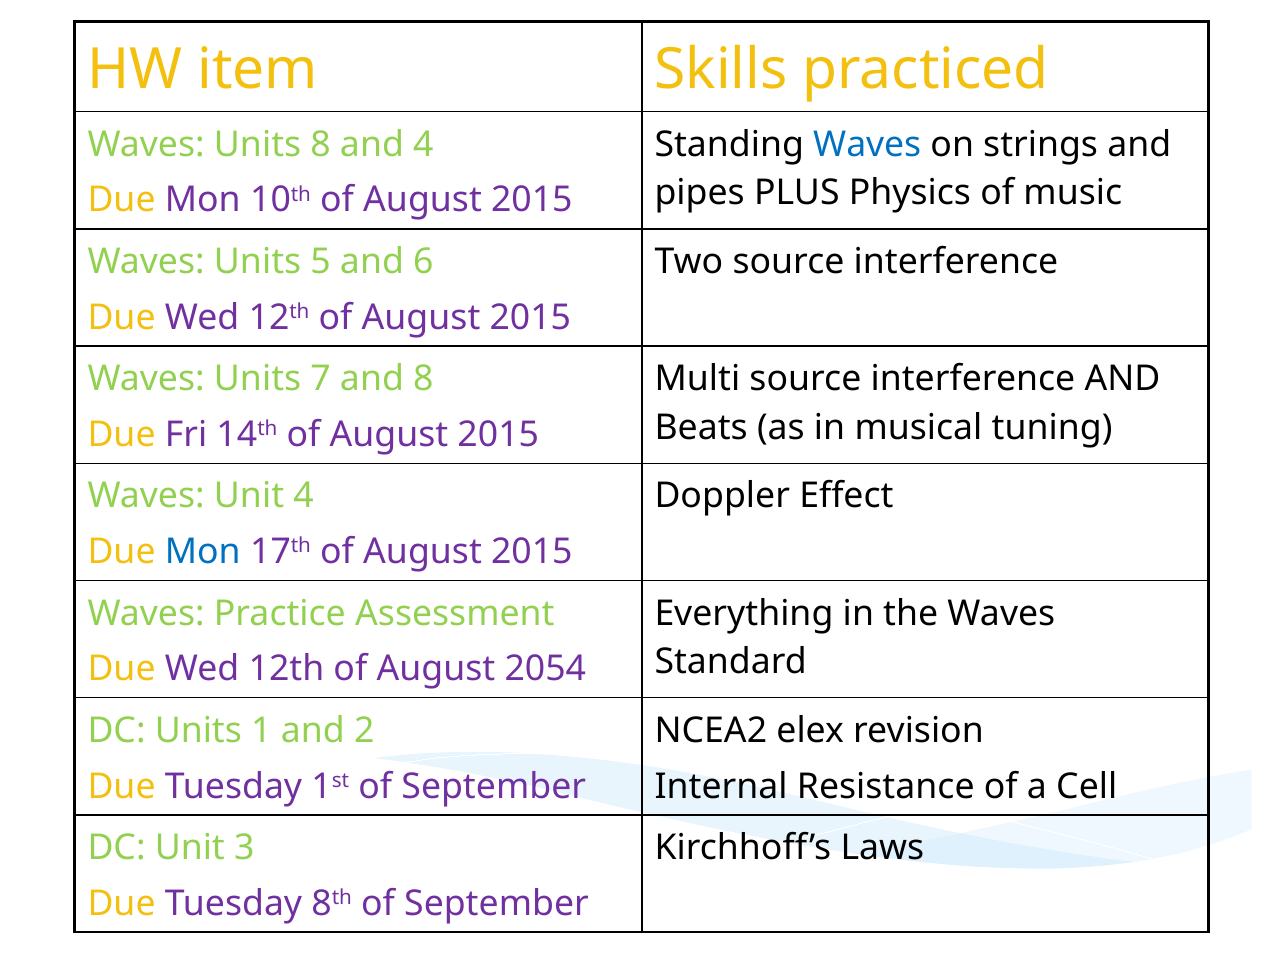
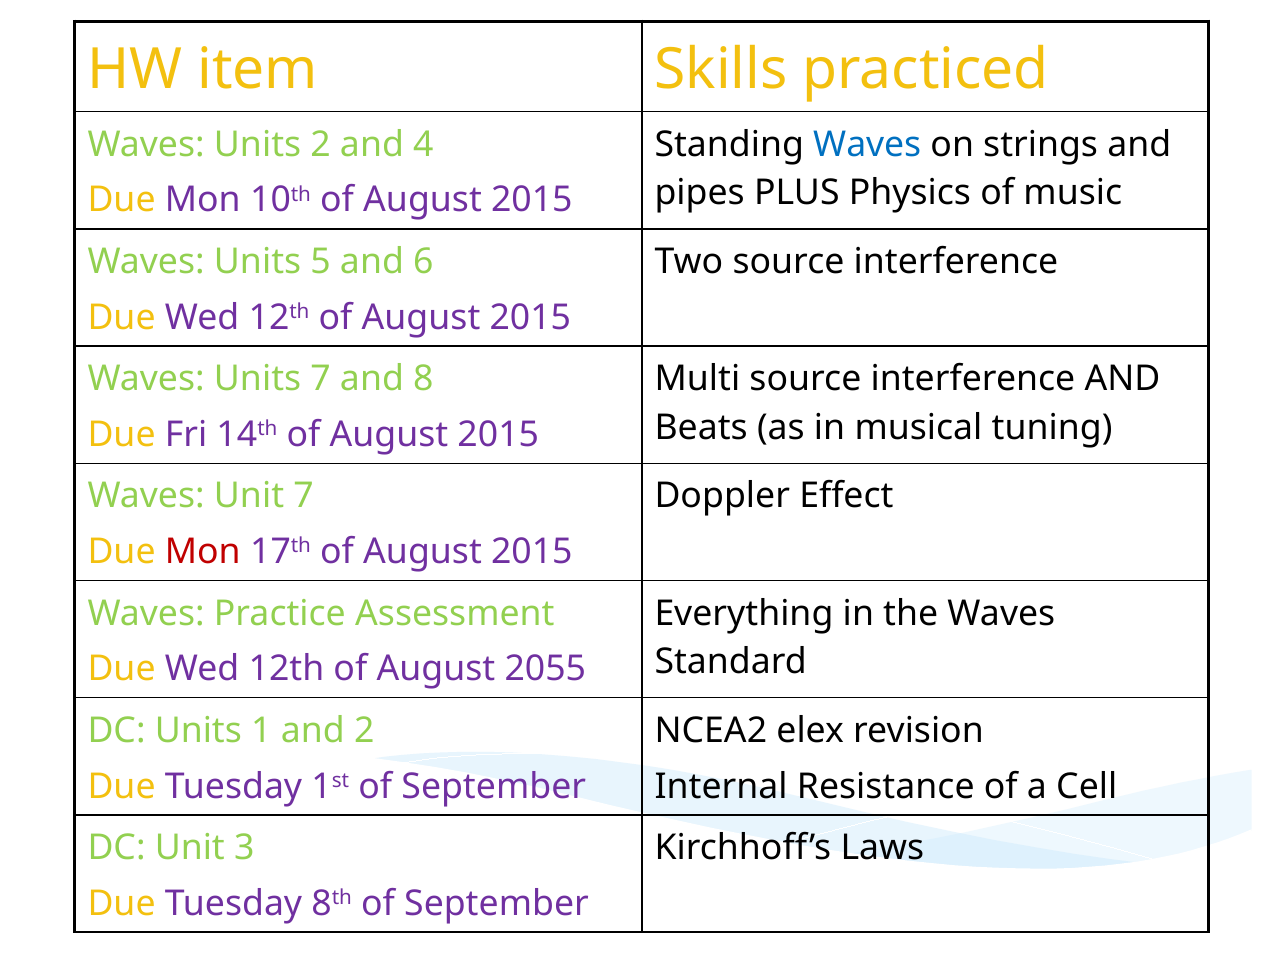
Units 8: 8 -> 2 (321, 145)
Unit 4: 4 -> 7 (303, 497)
Mon colour: blue -> red (203, 552)
2054: 2054 -> 2055 (545, 670)
